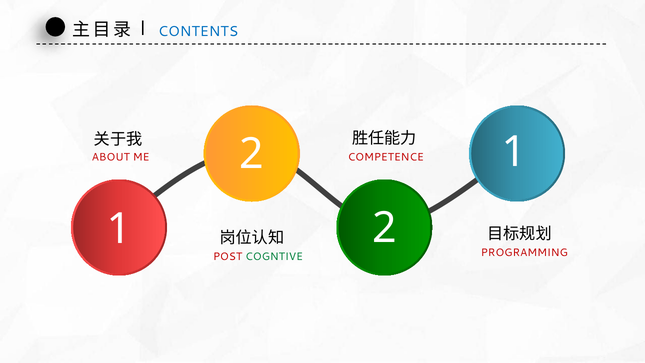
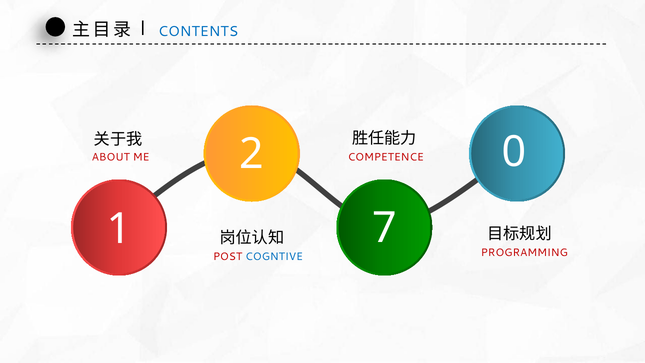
2 1: 1 -> 0 (514, 152)
1 2: 2 -> 7 (384, 228)
COGNTIVE colour: green -> blue (274, 256)
